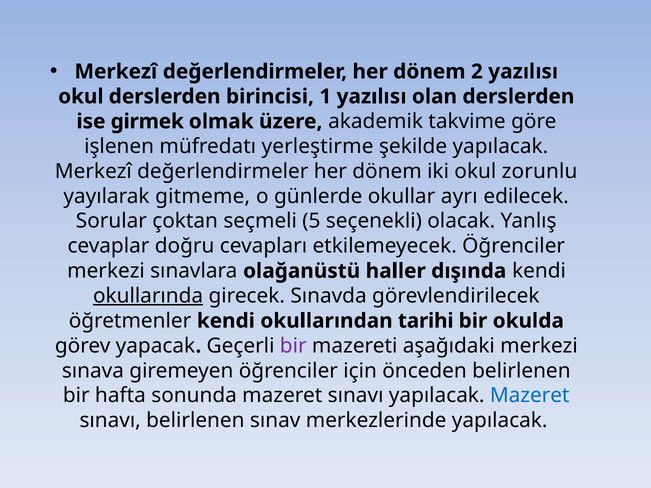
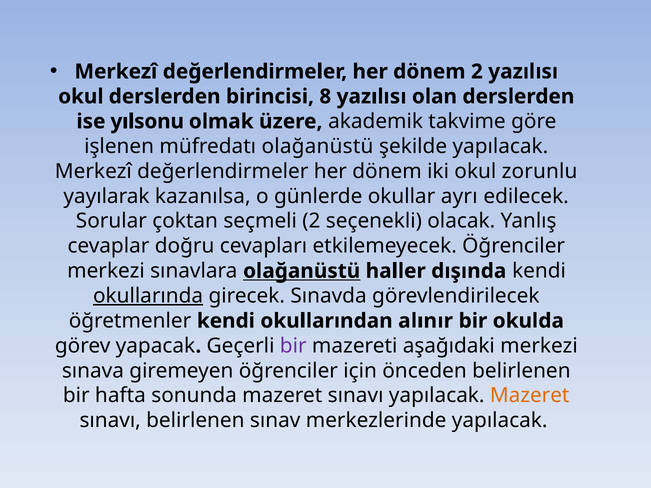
1: 1 -> 8 (325, 97)
girmek: girmek -> yılsonu (147, 121)
müfredatı yerleştirme: yerleştirme -> olağanüstü (317, 146)
gitmeme: gitmeme -> kazanılsa (203, 196)
seçmeli 5: 5 -> 2 (311, 221)
olağanüstü underline: none -> present (302, 271)
tarihi: tarihi -> alınır (426, 321)
Mazeret colour: blue -> orange (530, 396)
